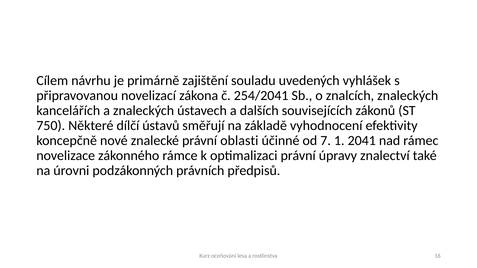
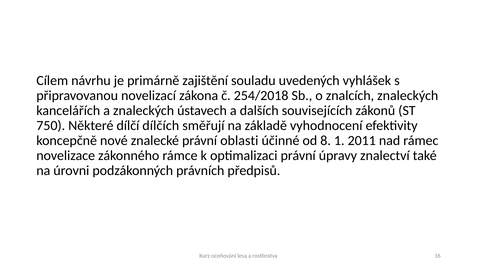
254/2041: 254/2041 -> 254/2018 (261, 96)
ústavů: ústavů -> dílčích (161, 126)
7: 7 -> 8 (326, 141)
2041: 2041 -> 2011 (362, 141)
